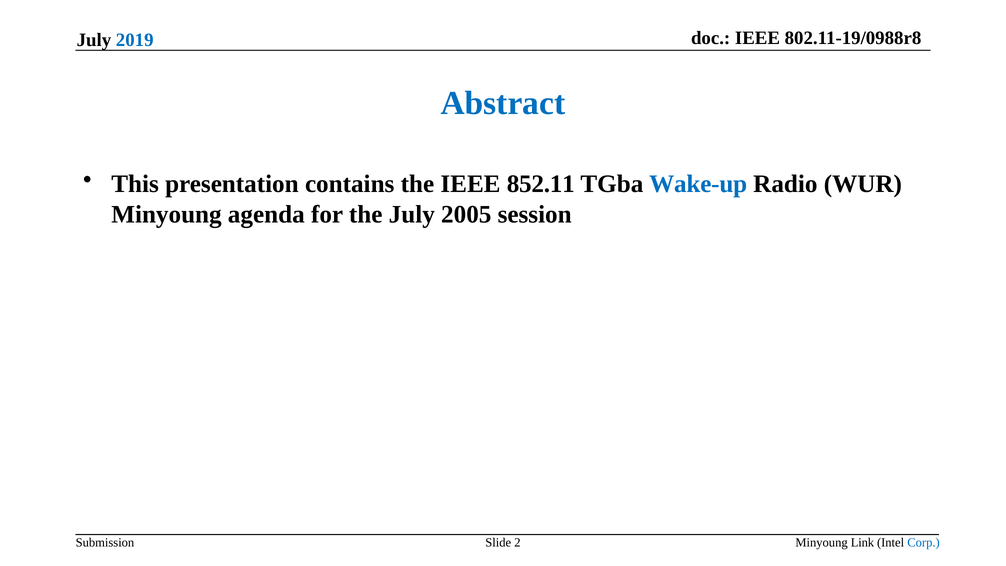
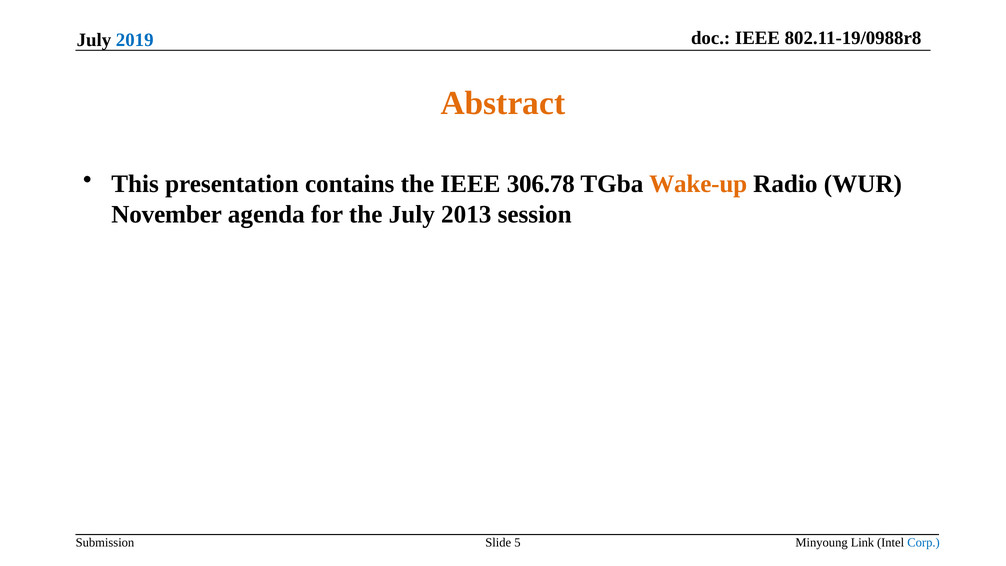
Abstract colour: blue -> orange (503, 103)
852.11: 852.11 -> 306.78 (541, 184)
Wake-up colour: blue -> orange (698, 184)
Minyoung: Minyoung -> November (167, 214)
2005: 2005 -> 2013 (466, 214)
2: 2 -> 5 (517, 543)
